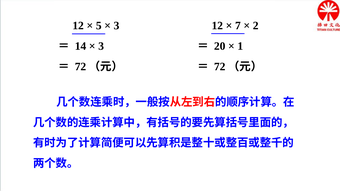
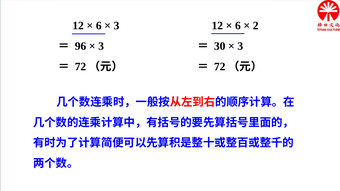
5: 5 -> 6 (99, 26)
7: 7 -> 6 (238, 26)
14: 14 -> 96 (81, 46)
20: 20 -> 30 (220, 46)
1: 1 -> 3 (240, 46)
